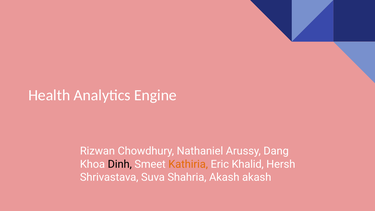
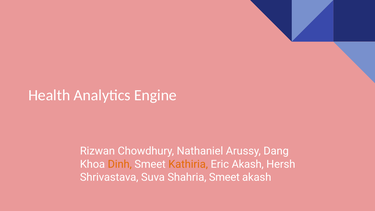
Dinh colour: black -> orange (120, 164)
Eric Khalid: Khalid -> Akash (248, 164)
Shahria Akash: Akash -> Smeet (224, 177)
